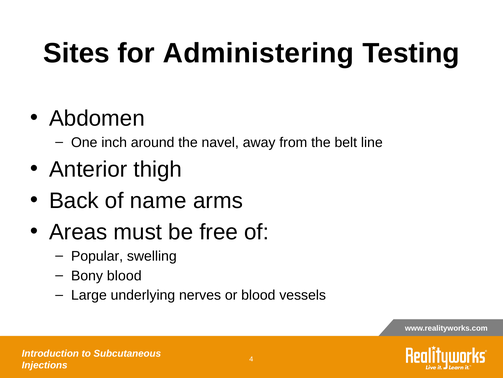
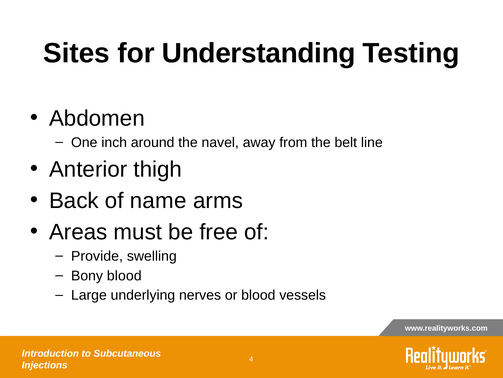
Administering: Administering -> Understanding (259, 53)
Popular: Popular -> Provide (97, 256)
